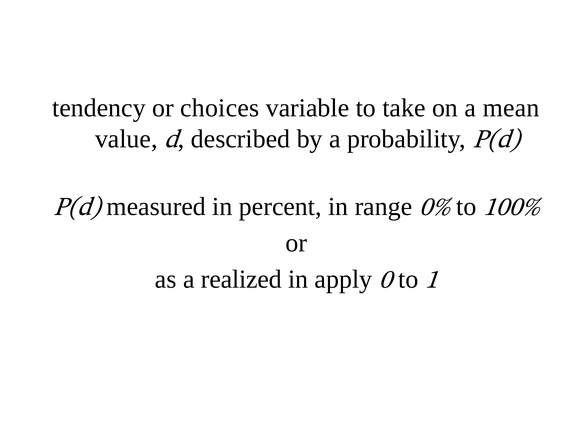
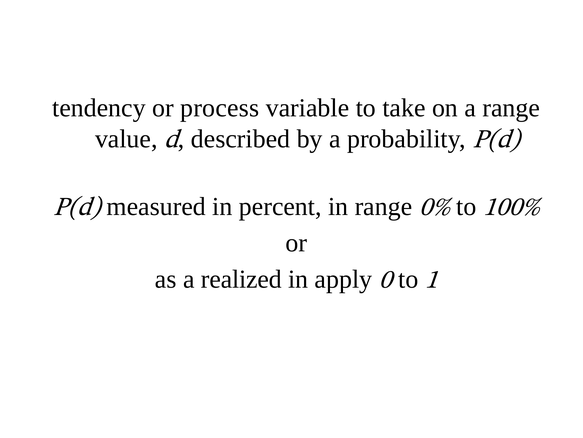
choices: choices -> process (220, 108)
a mean: mean -> range (511, 108)
